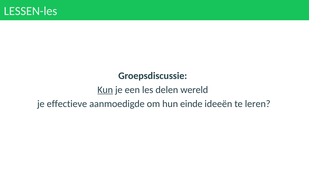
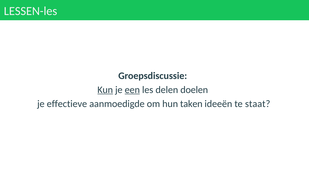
een underline: none -> present (132, 90)
wereld: wereld -> doelen (194, 90)
einde: einde -> taken (191, 104)
leren: leren -> staat (258, 104)
